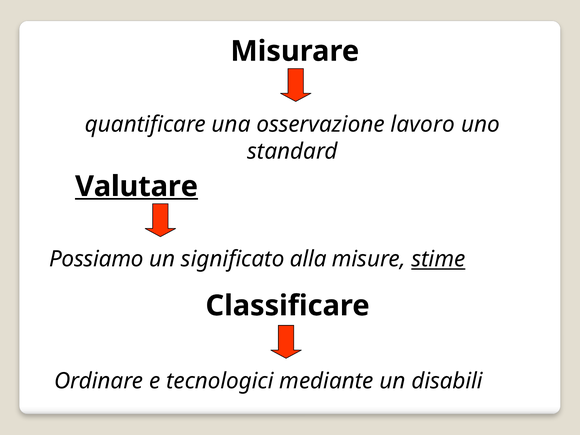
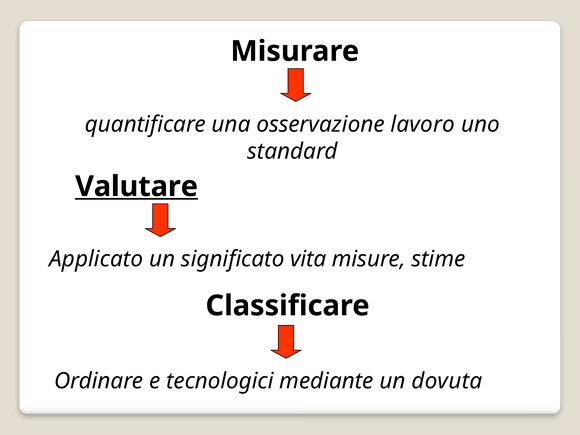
Possiamo: Possiamo -> Applicato (96, 259)
alla: alla -> vita (308, 259)
stime underline: present -> none (438, 259)
disabili: disabili -> dovuta (447, 381)
